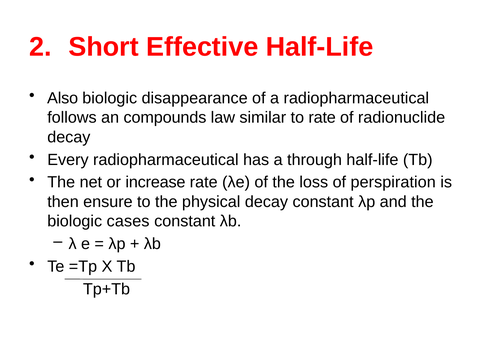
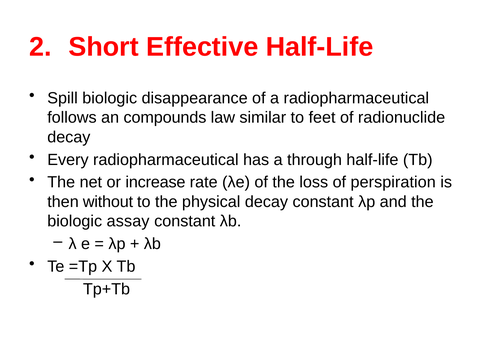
Also: Also -> Spill (63, 98)
to rate: rate -> feet (322, 118)
ensure: ensure -> without (108, 202)
cases: cases -> assay (128, 221)
